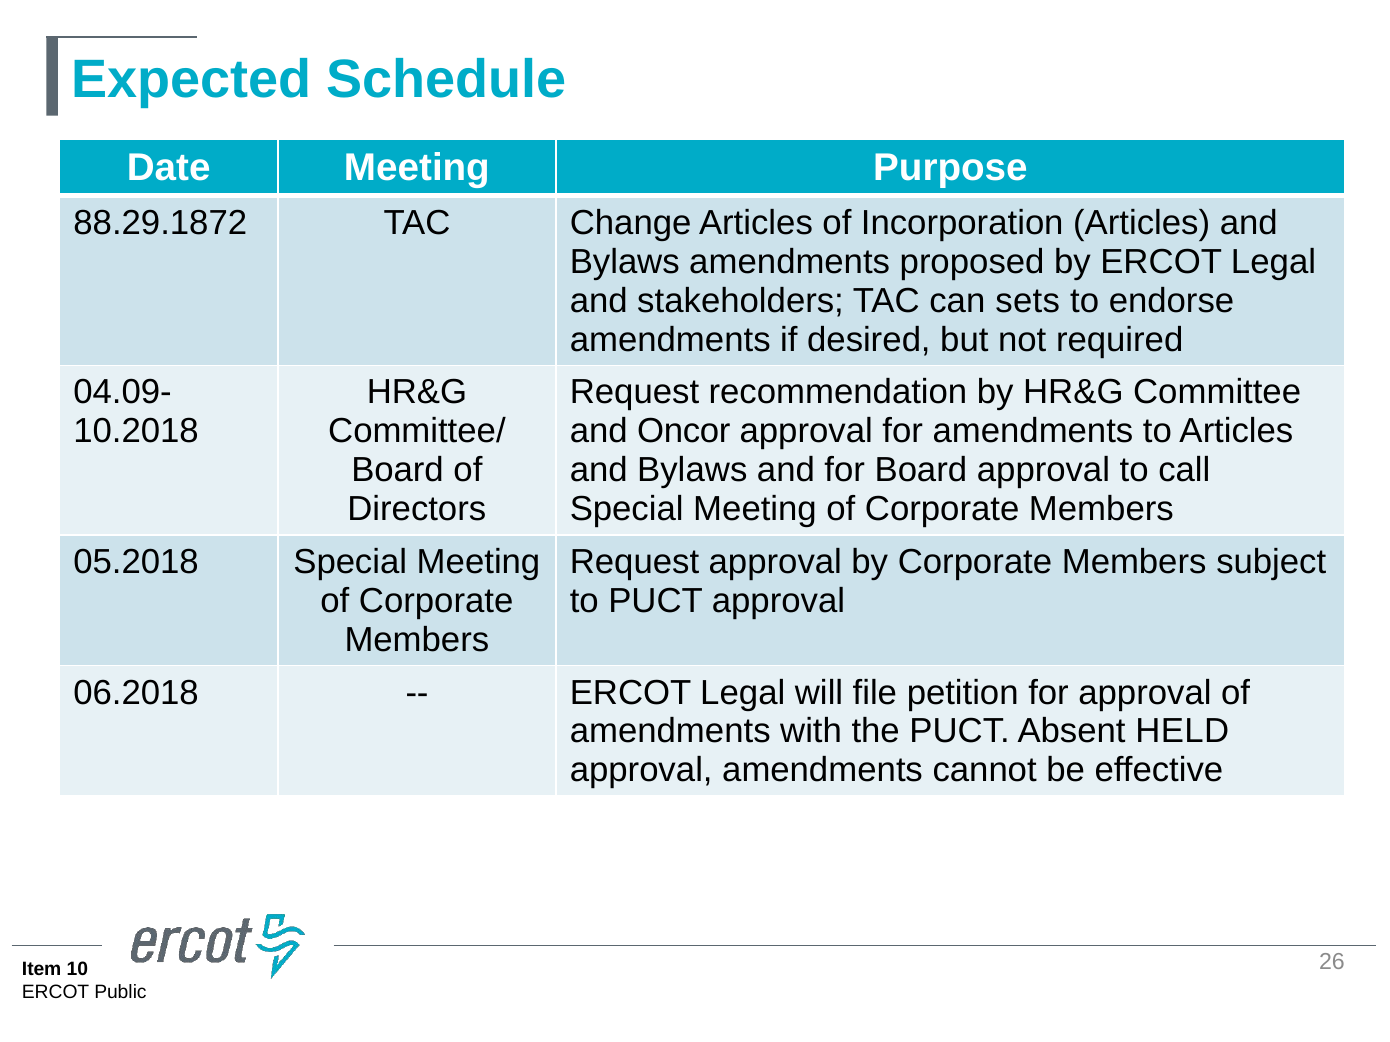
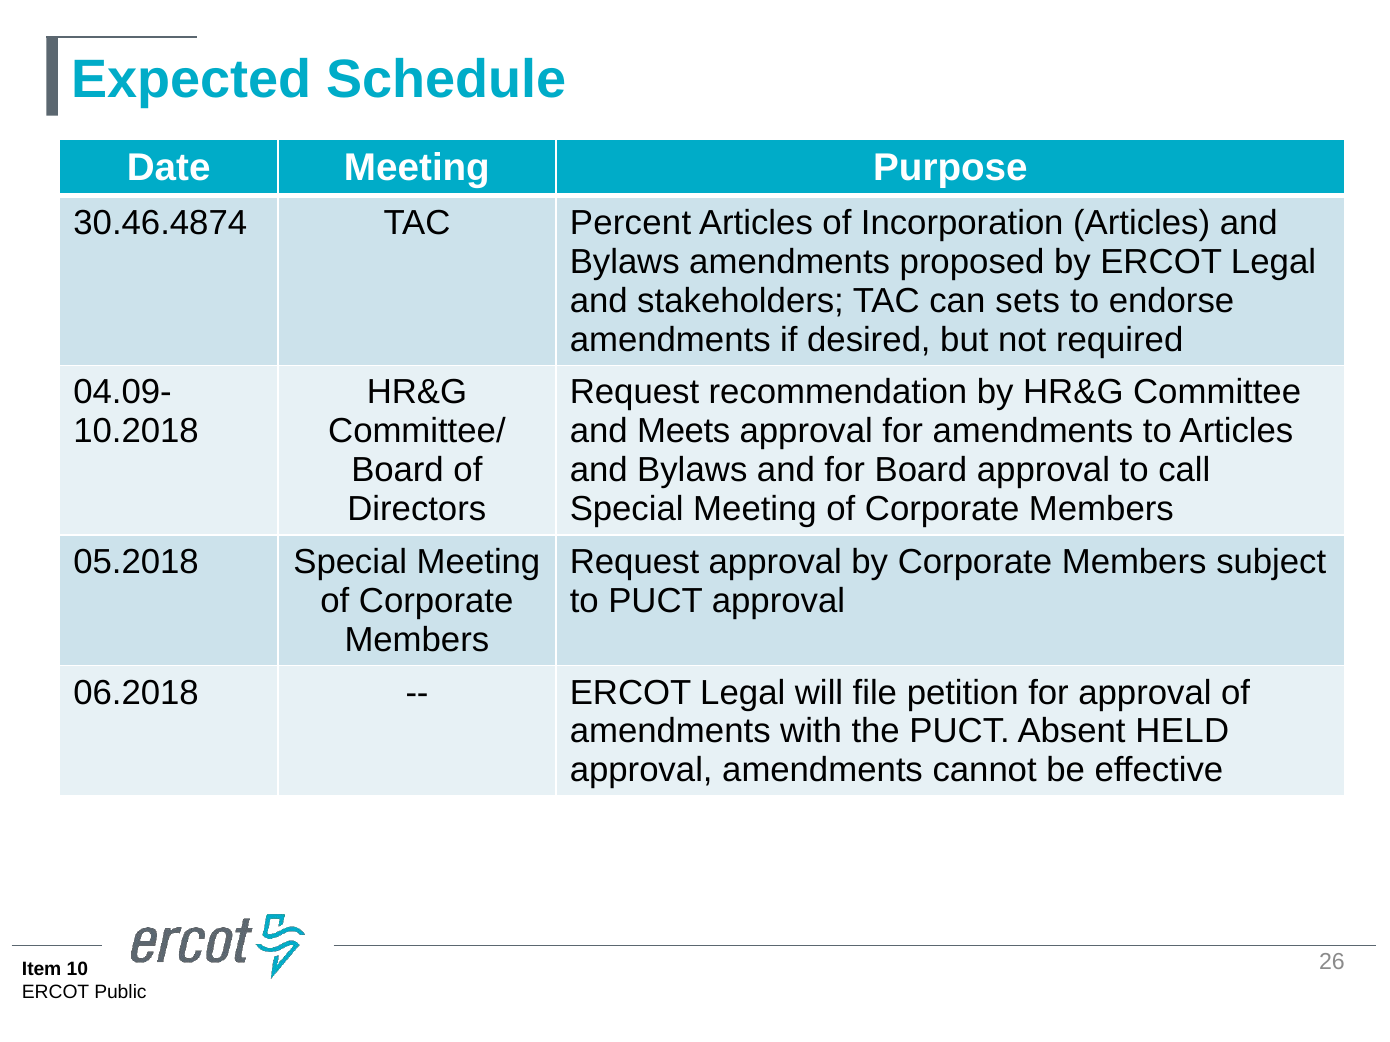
88.29.1872: 88.29.1872 -> 30.46.4874 (160, 223)
Change: Change -> Percent (630, 223)
Oncor: Oncor -> Meets (684, 432)
